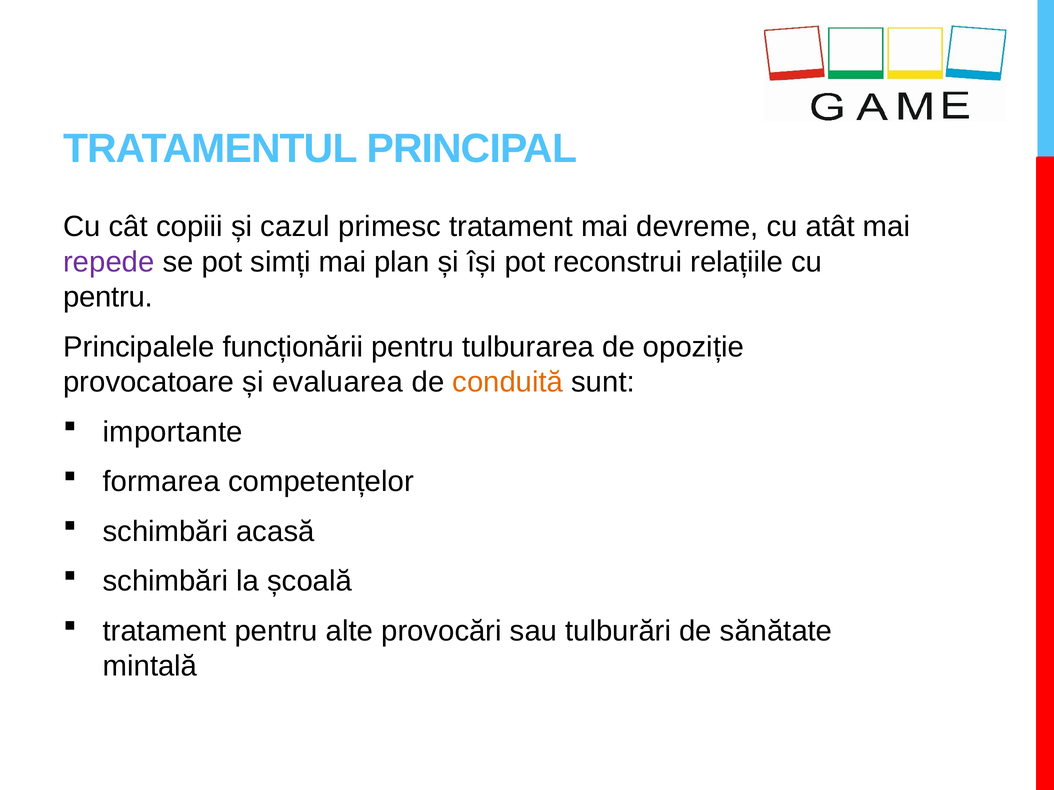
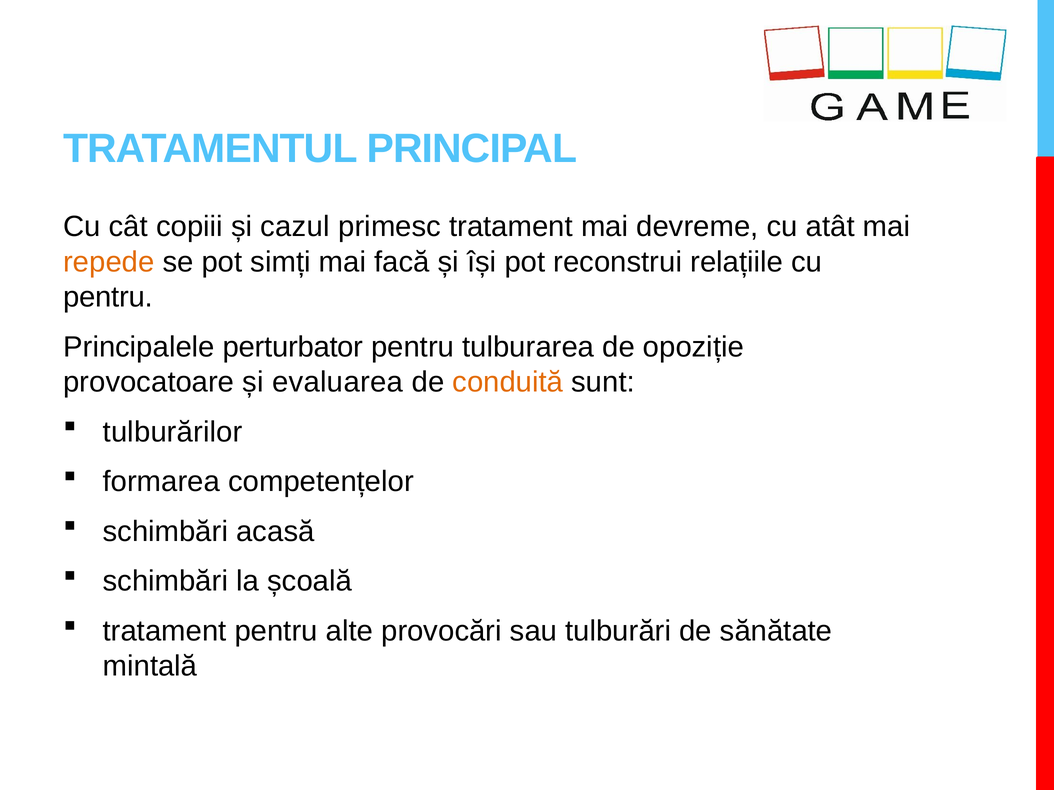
repede colour: purple -> orange (109, 262)
plan: plan -> facă (402, 262)
funcționării: funcționării -> perturbator (293, 347)
importante: importante -> tulburărilor (173, 432)
